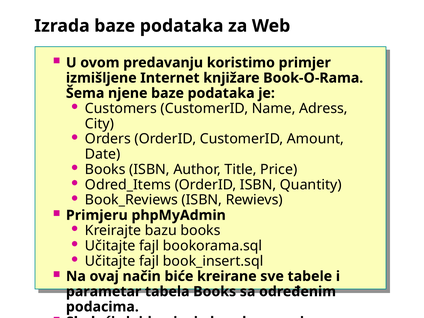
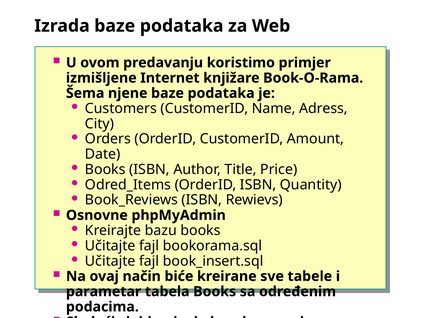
Primjeru: Primjeru -> Osnovne (97, 215)
